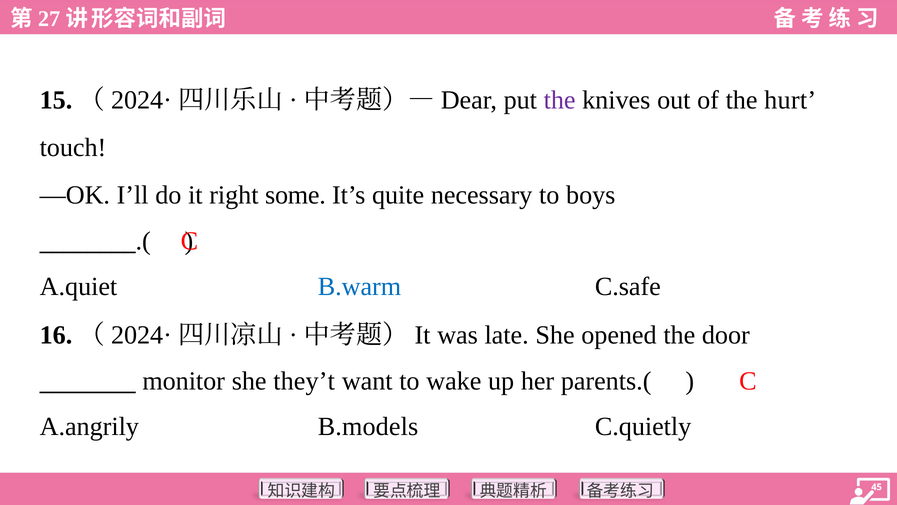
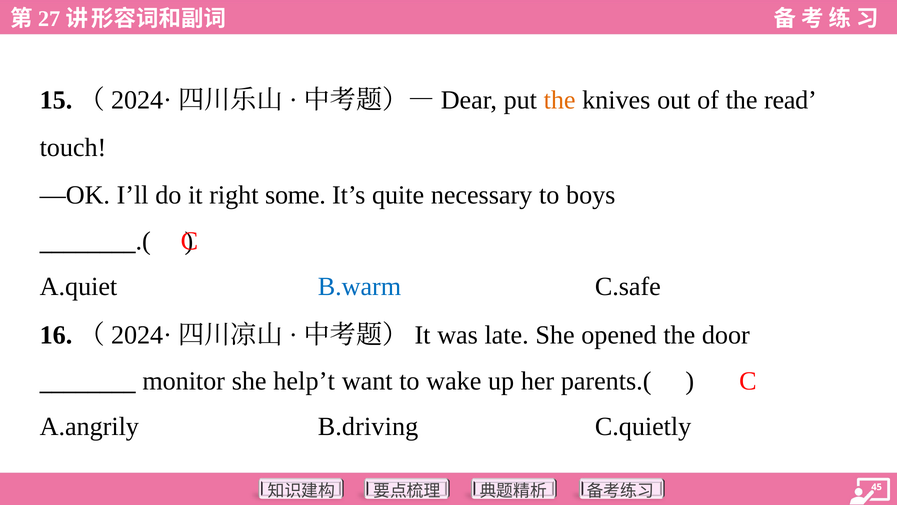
the colour: purple -> orange (560, 100)
hurt: hurt -> read (790, 100)
they’t: they’t -> help’t (304, 381)
B.models: B.models -> B.driving (368, 426)
